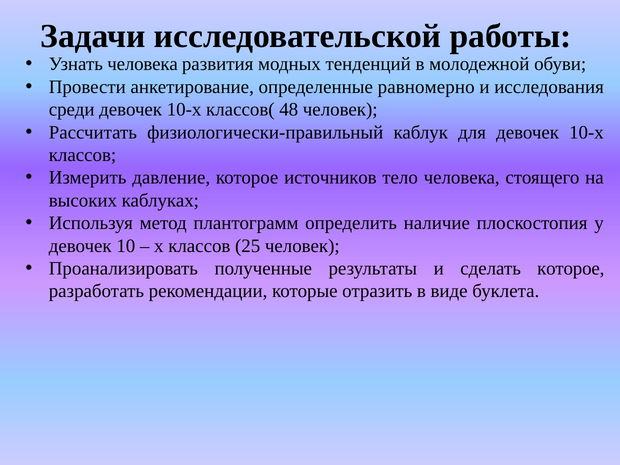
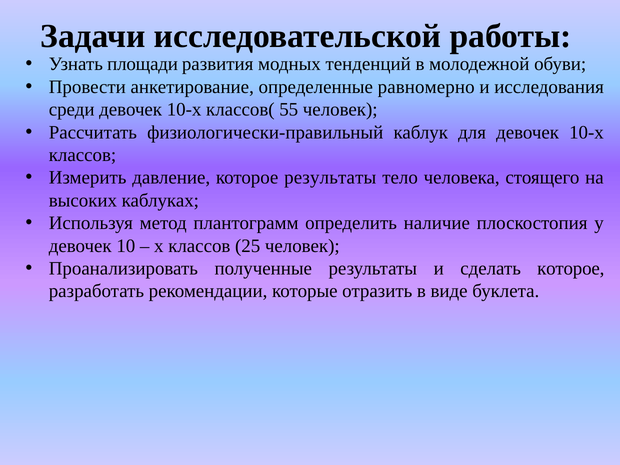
Узнать человека: человека -> площади (143, 64)
48: 48 -> 55 (289, 110)
которое источников: источников -> результаты (330, 178)
